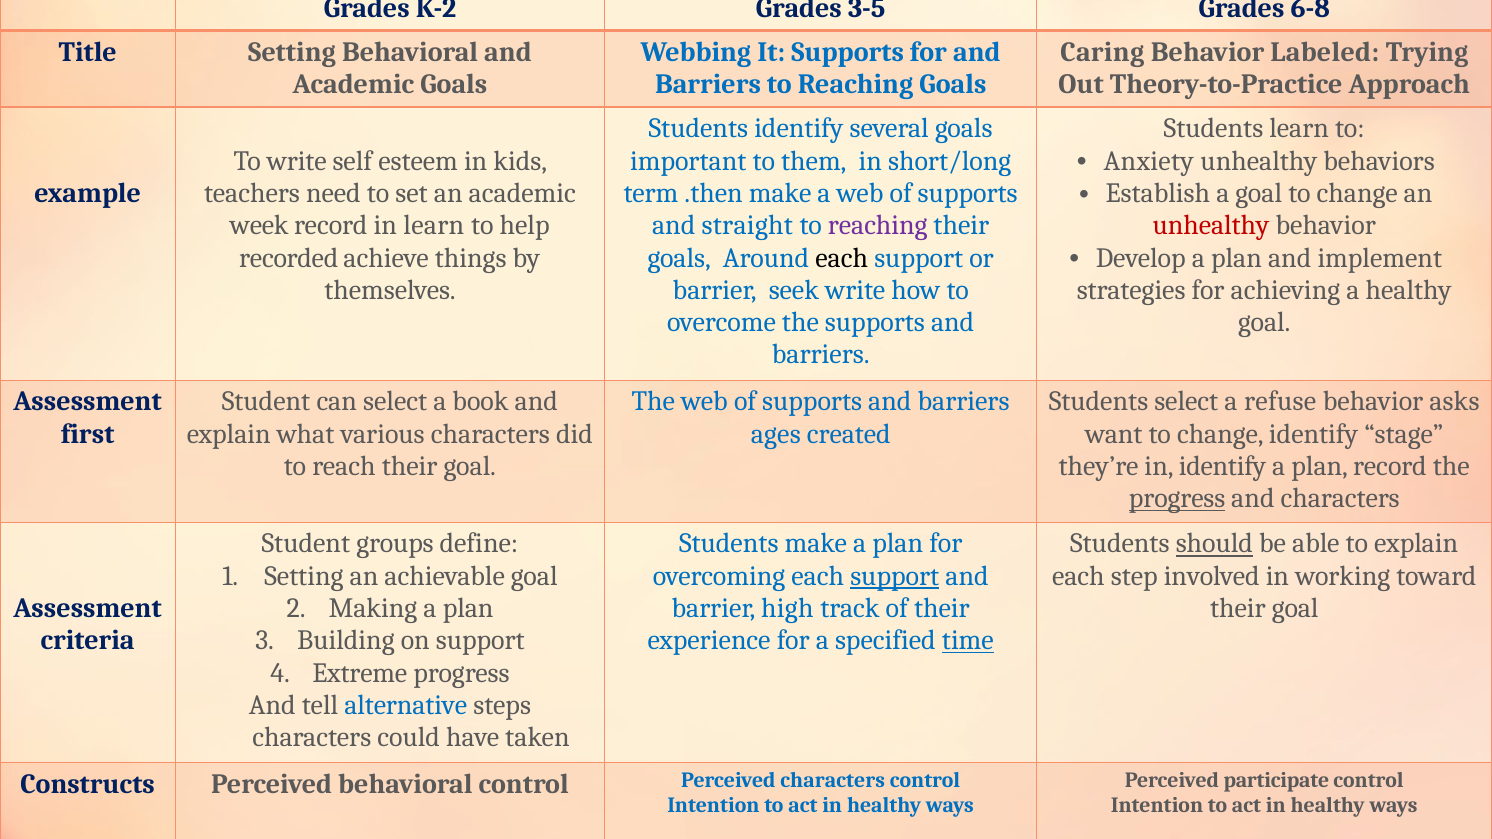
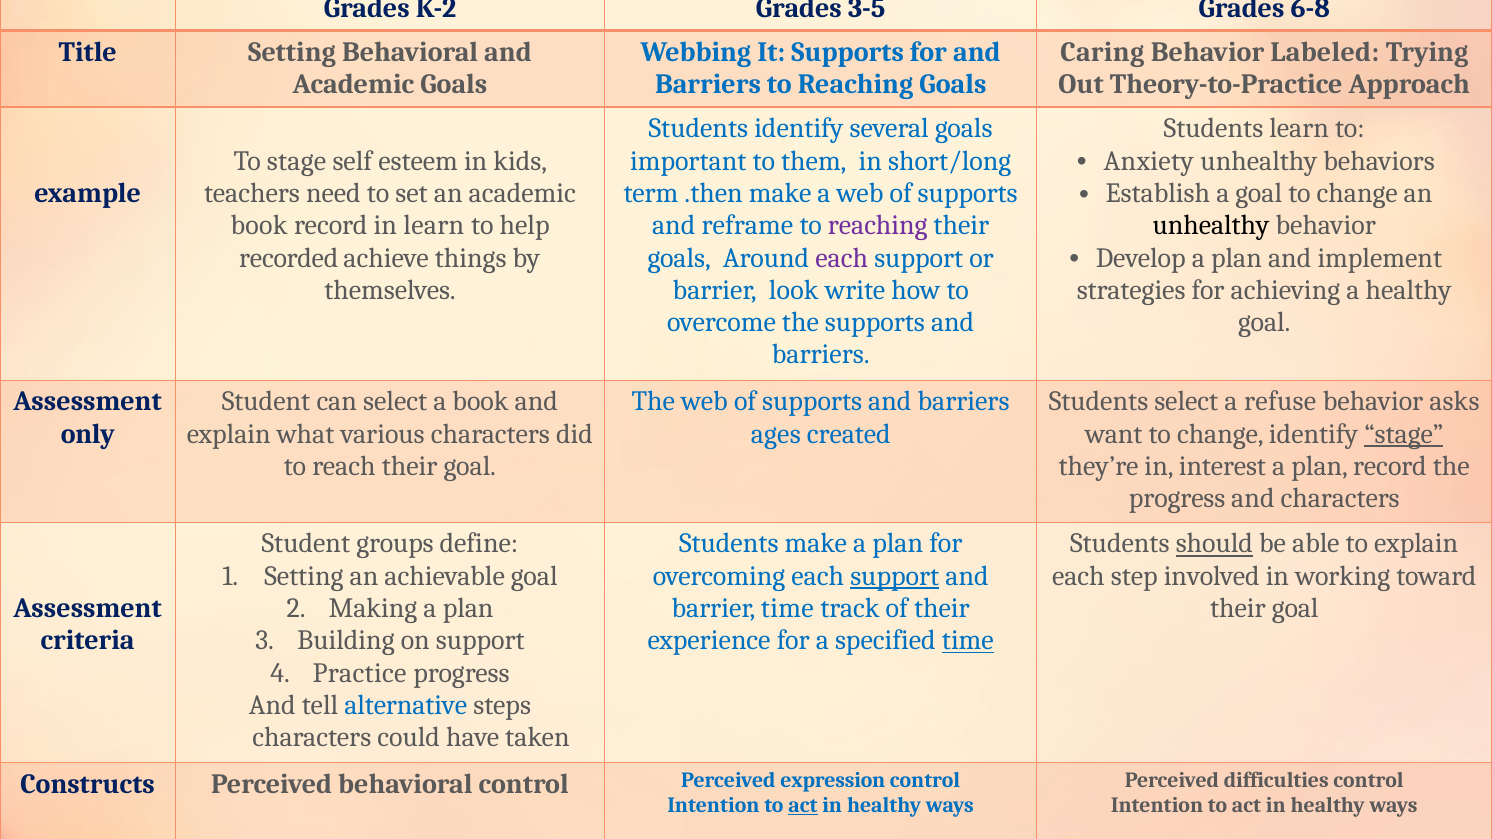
To write: write -> stage (297, 161)
week: week -> book (259, 226)
straight: straight -> reframe (747, 226)
unhealthy colour: red -> black (1211, 226)
each colour: black -> purple (842, 258)
seek: seek -> look (794, 290)
first: first -> only (88, 434)
stage underline: none -> present (1404, 434)
in identify: identify -> interest (1222, 466)
progress underline: present -> none (1177, 499)
barrier high: high -> time (787, 608)
Extreme: Extreme -> Practice (360, 673)
participate: participate -> difficulties (1276, 781)
Perceived characters: characters -> expression (833, 781)
act underline: none -> present (803, 806)
